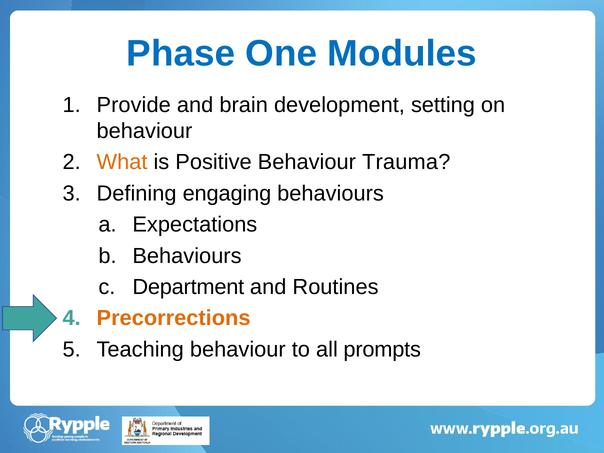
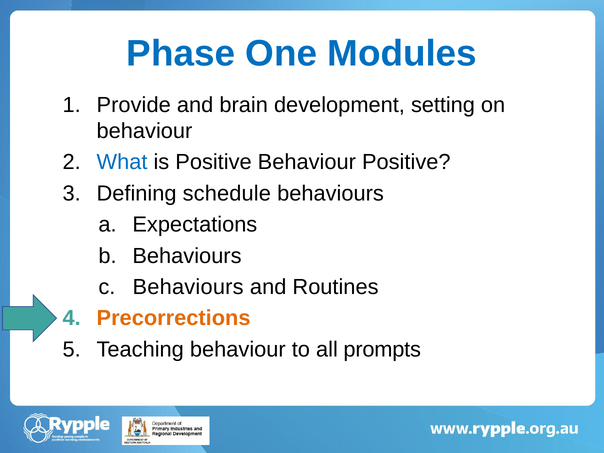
What colour: orange -> blue (122, 162)
Behaviour Trauma: Trauma -> Positive (406, 162)
engaging: engaging -> schedule (227, 193)
Department: Department -> Behaviours (188, 287)
